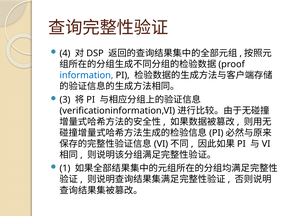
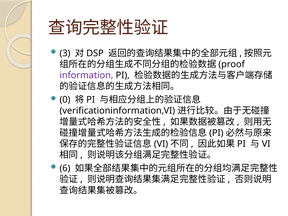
4: 4 -> 3 (65, 53)
information colour: blue -> purple (86, 75)
3: 3 -> 0 (65, 100)
1: 1 -> 6 (65, 168)
